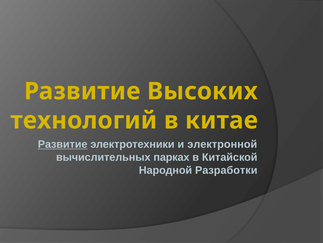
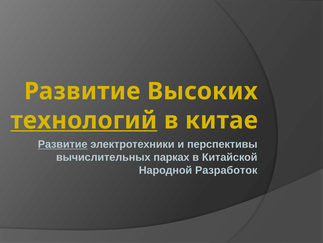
технологий underline: none -> present (84, 120)
электронной: электронной -> перспективы (222, 144)
Разработки: Разработки -> Разработок (226, 170)
